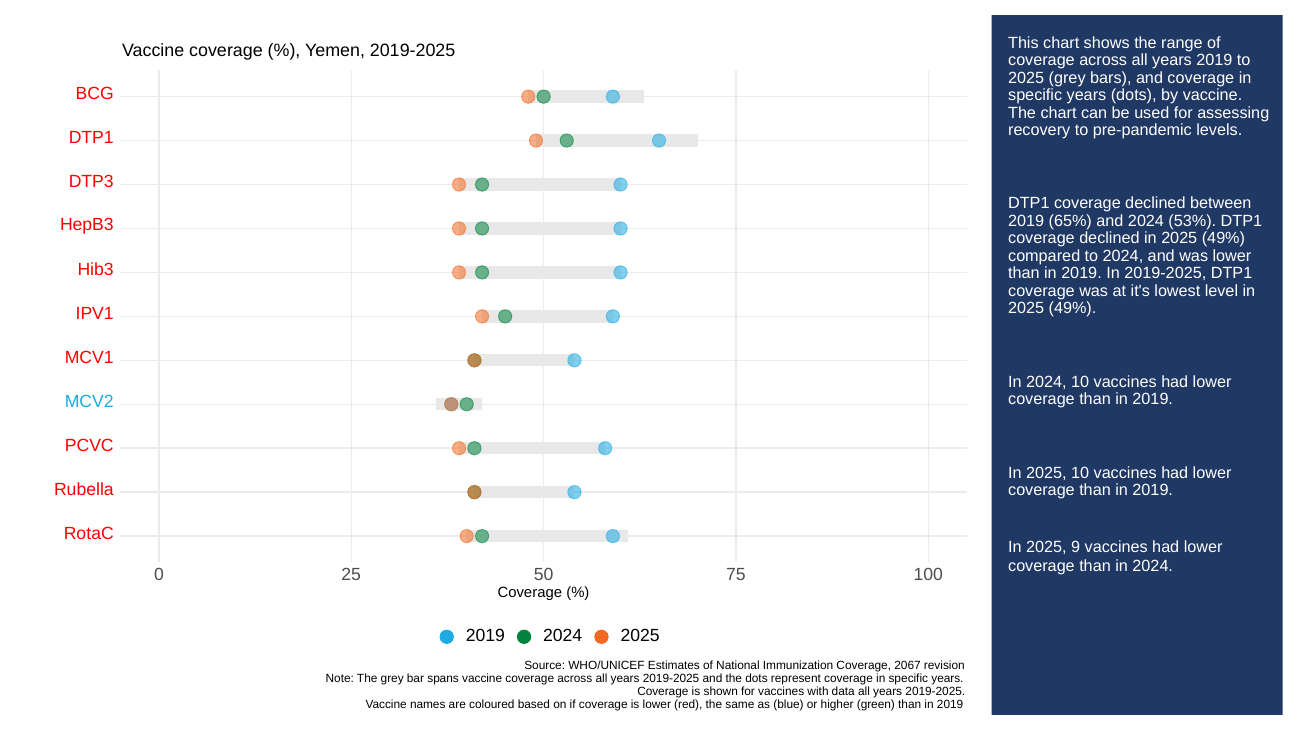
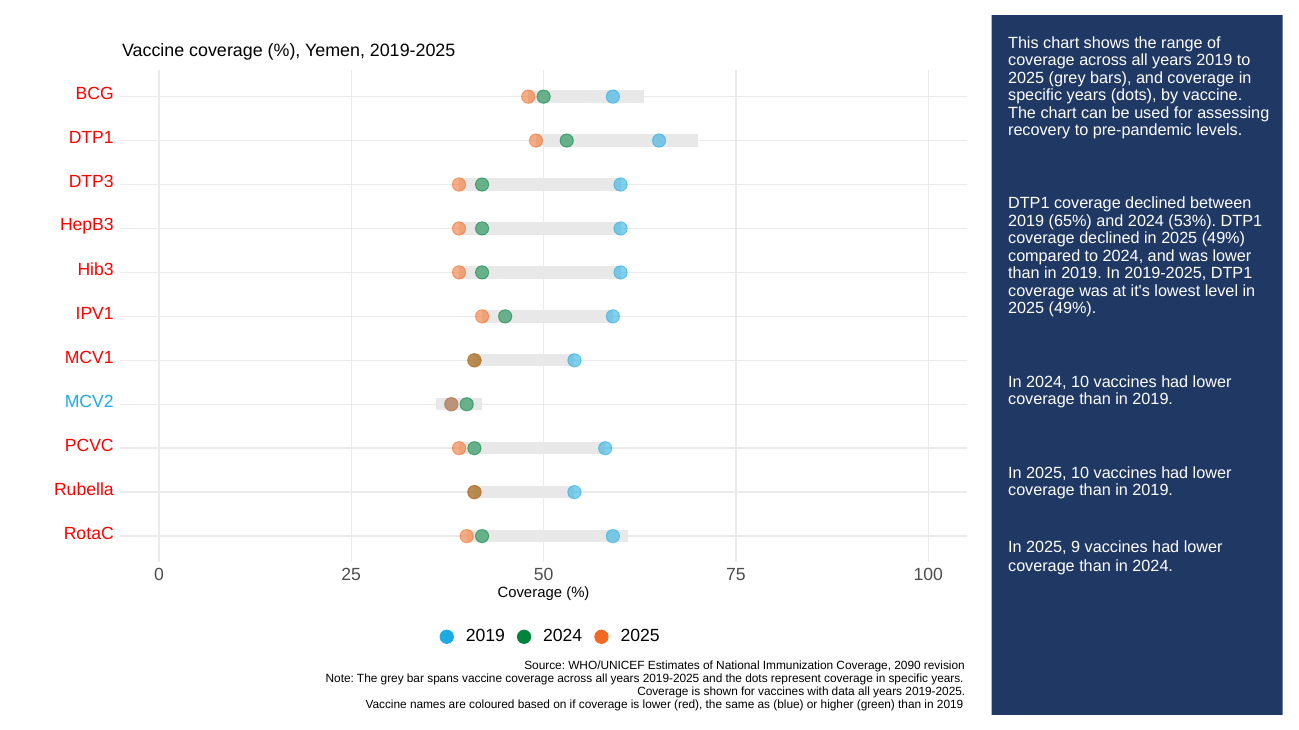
2067: 2067 -> 2090 (908, 666)
